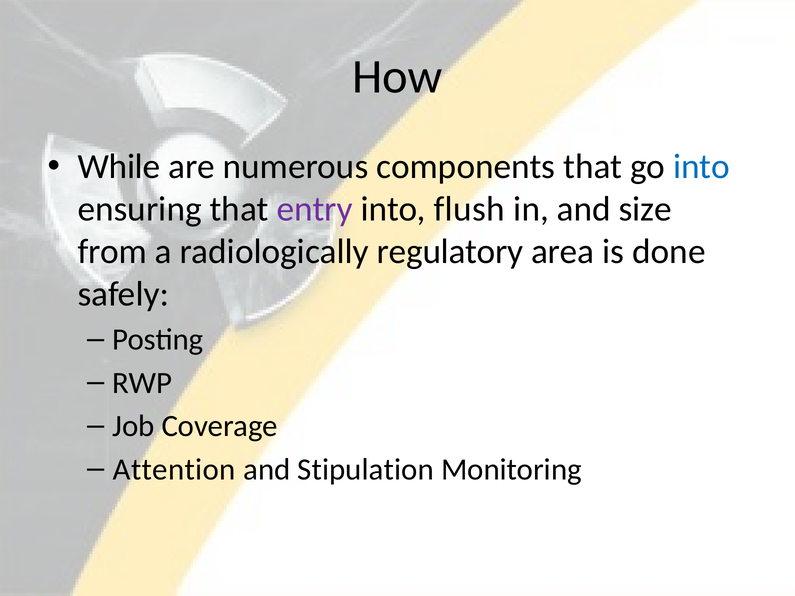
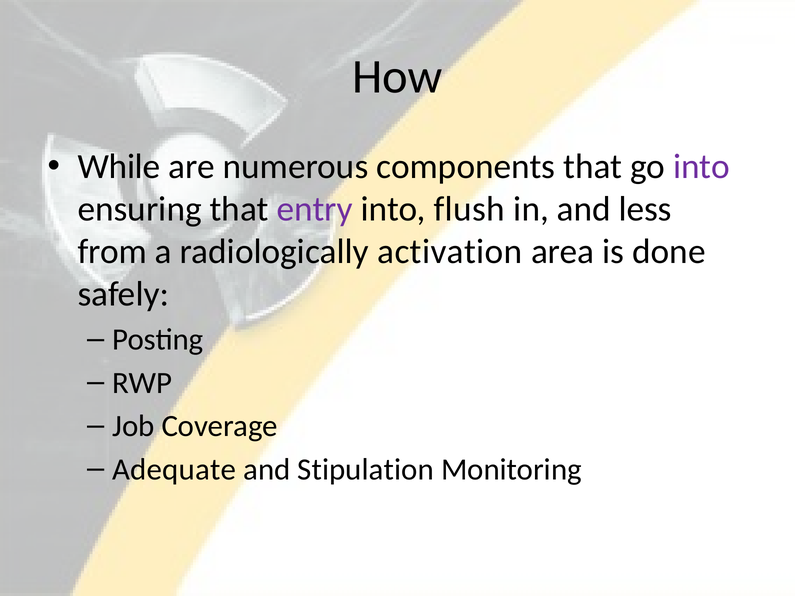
into colour: blue -> purple (701, 167)
size: size -> less (645, 209)
regulatory: regulatory -> activation (450, 252)
Attention: Attention -> Adequate (174, 470)
